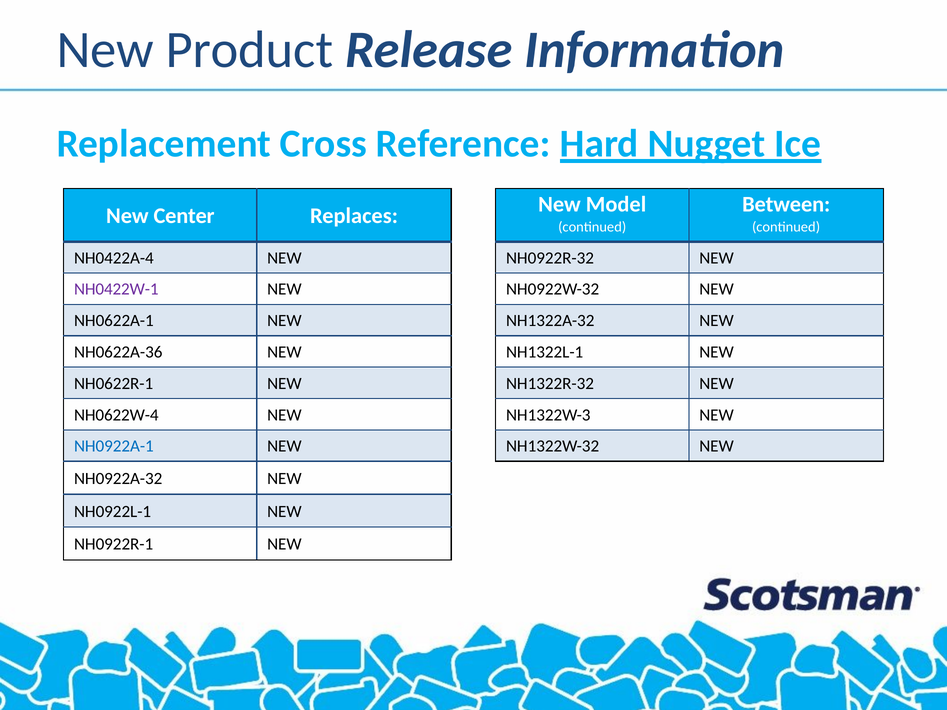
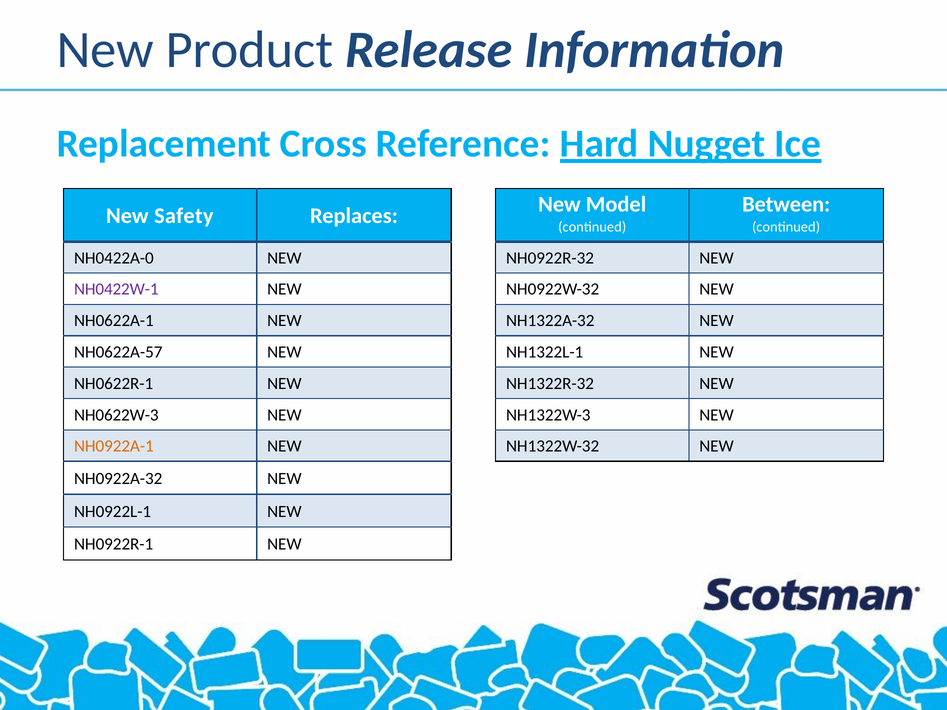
Center: Center -> Safety (184, 216)
NH0422A-4: NH0422A-4 -> NH0422A-0 (114, 258)
NH0622A-36: NH0622A-36 -> NH0622A-57 (118, 352)
NH0622W-4: NH0622W-4 -> NH0622W-3 (116, 415)
NH0922A-1 colour: blue -> orange (114, 446)
